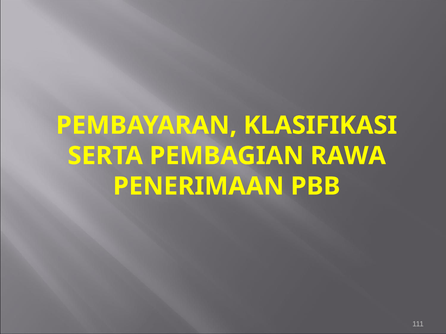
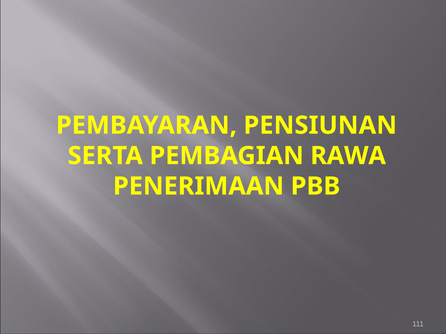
KLASIFIKASI: KLASIFIKASI -> PENSIUNAN (320, 126)
